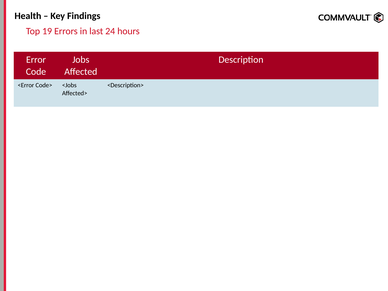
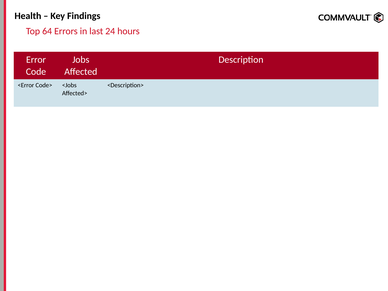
19: 19 -> 64 (47, 31)
